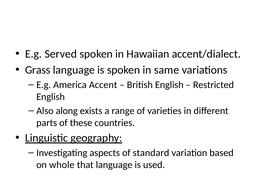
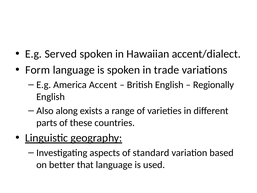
Grass: Grass -> Form (38, 70)
same: same -> trade (167, 70)
Restricted: Restricted -> Regionally (213, 85)
whole: whole -> better (62, 165)
